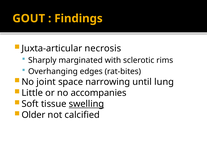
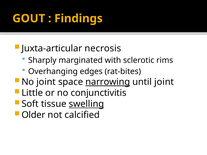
narrowing underline: none -> present (108, 82)
until lung: lung -> joint (164, 82)
accompanies: accompanies -> conjunctivitis (99, 93)
